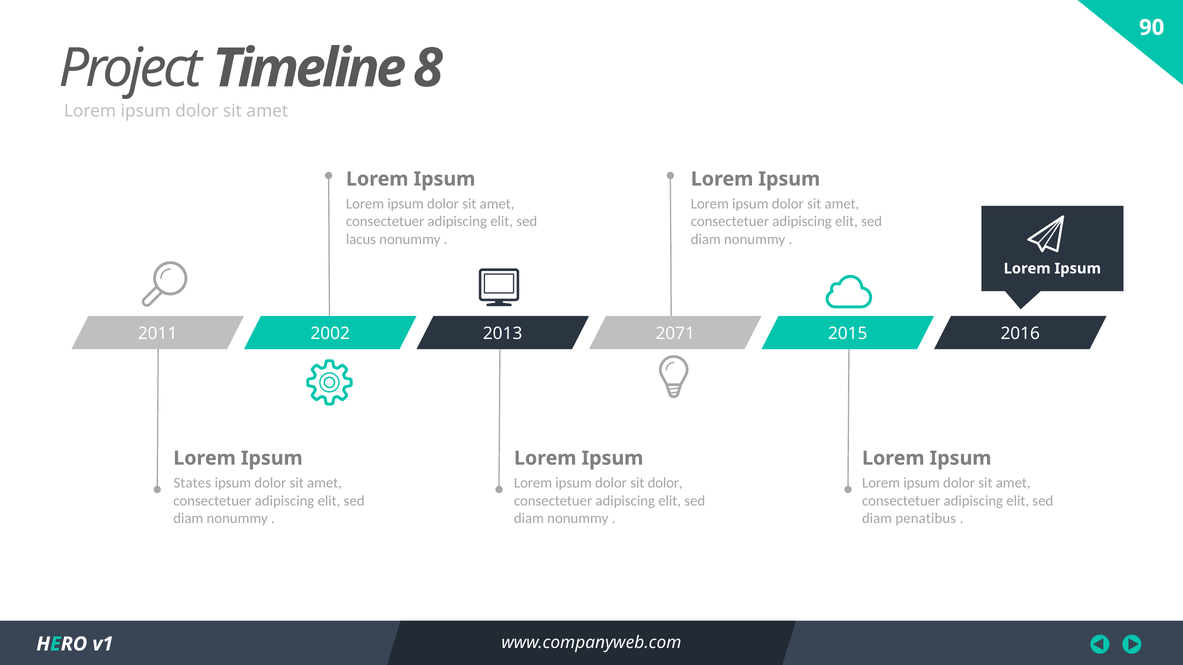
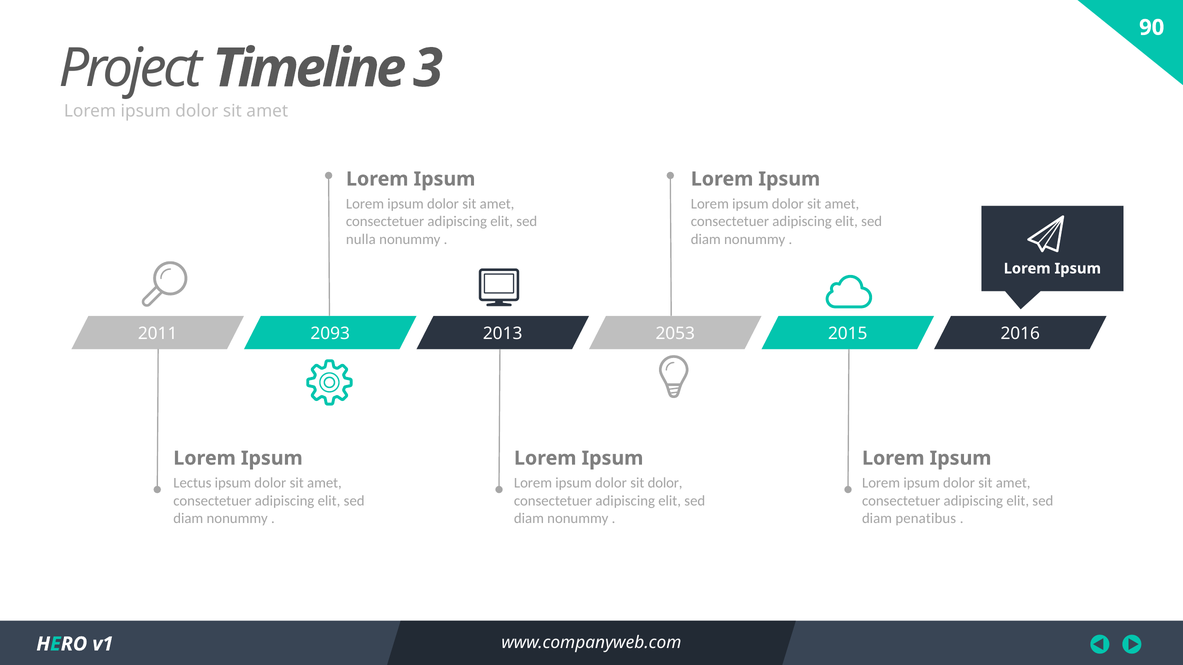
8: 8 -> 3 (428, 68)
lacus: lacus -> nulla (361, 239)
2002: 2002 -> 2093 (330, 334)
2071: 2071 -> 2053 (675, 334)
States: States -> Lectus (192, 483)
